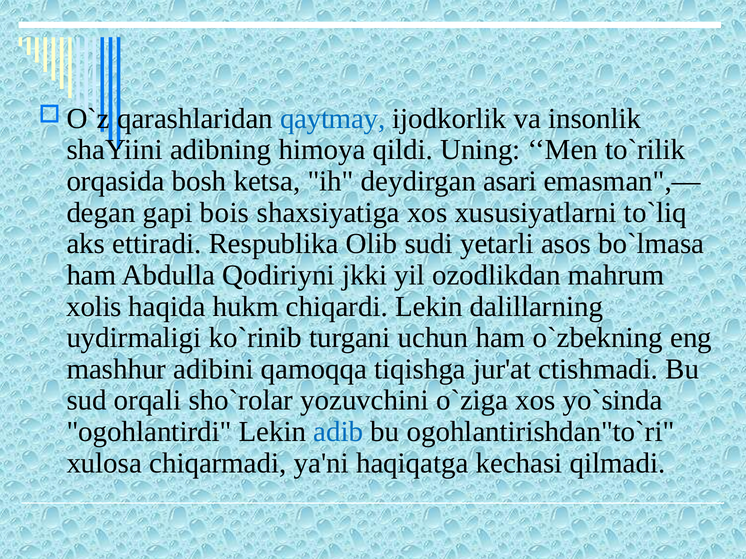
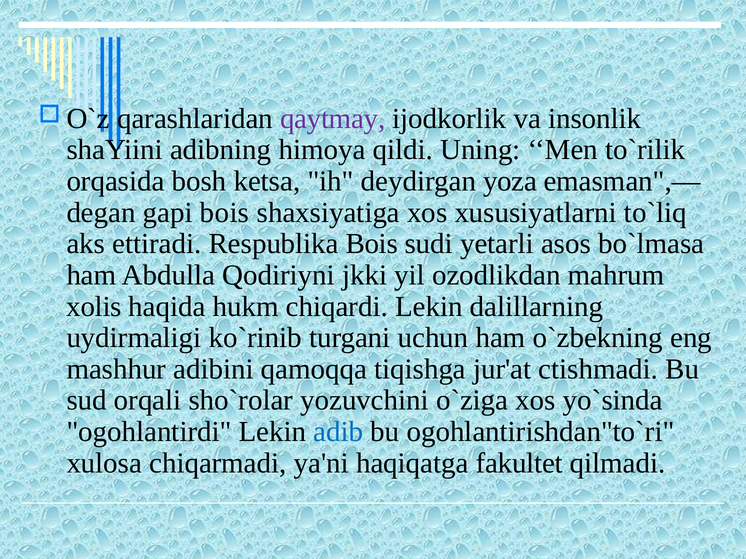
qaytmay colour: blue -> purple (333, 119)
asari: asari -> yoza (510, 181)
Respublika Olib: Olib -> Bois (372, 244)
kechasi: kechasi -> fakultet (519, 463)
